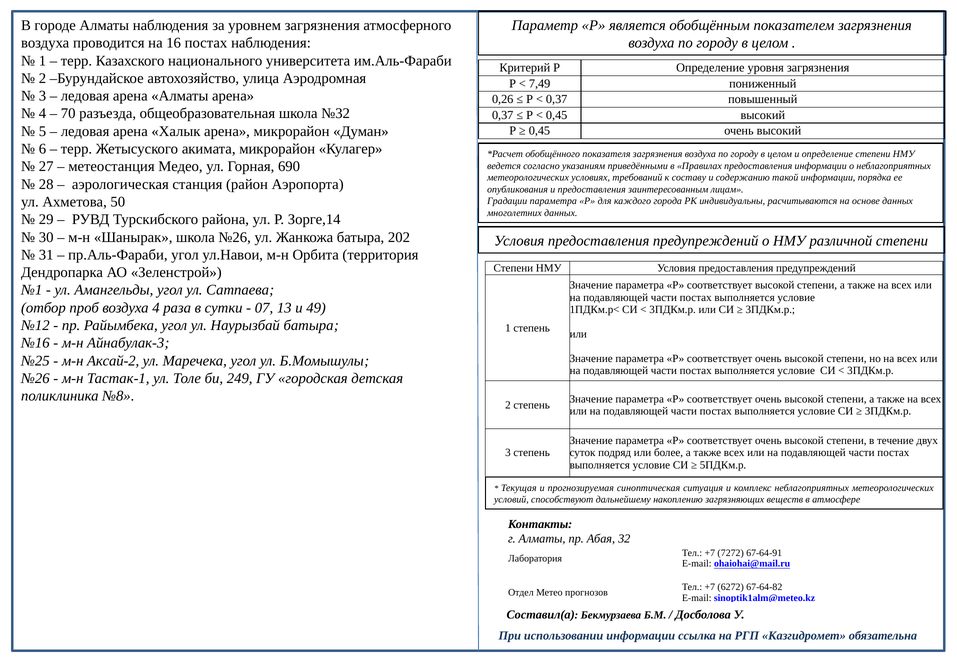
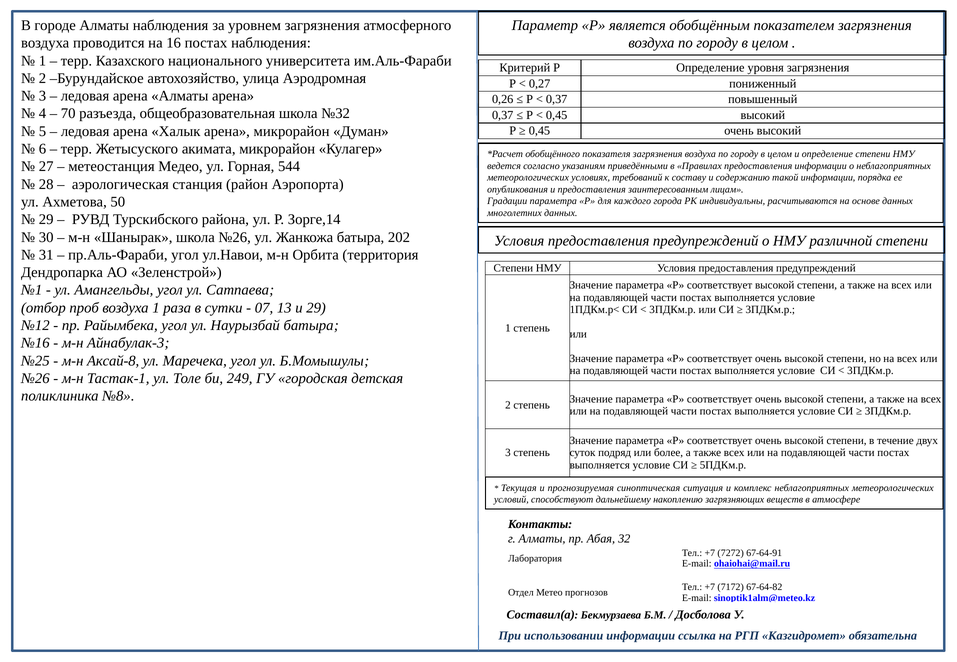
7,49: 7,49 -> 0,27 (540, 84)
690: 690 -> 544 (289, 167)
воздуха 4: 4 -> 1 (156, 308)
и 49: 49 -> 29 (316, 308)
Аксай-2: Аксай-2 -> Аксай-8 (113, 361)
6272: 6272 -> 7172 (731, 588)
